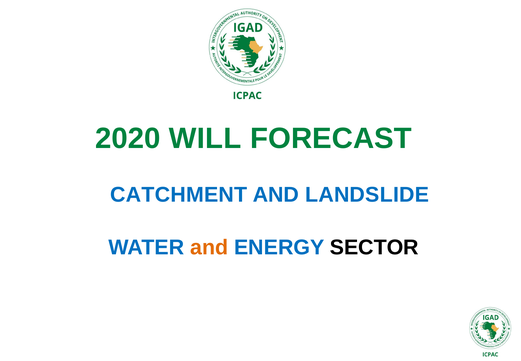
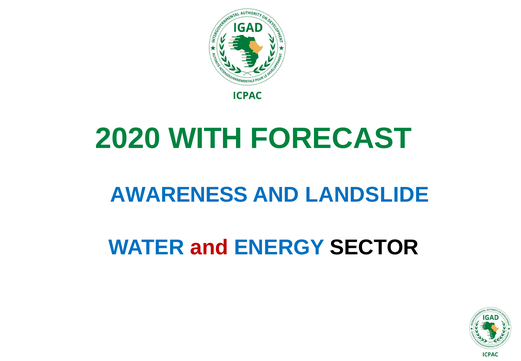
WILL: WILL -> WITH (205, 138)
CATCHMENT: CATCHMENT -> AWARENESS (179, 195)
and colour: orange -> red (209, 247)
